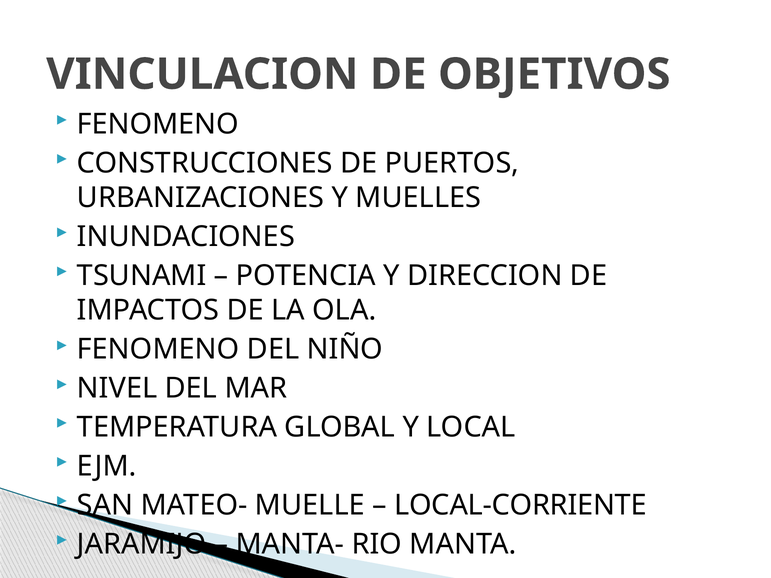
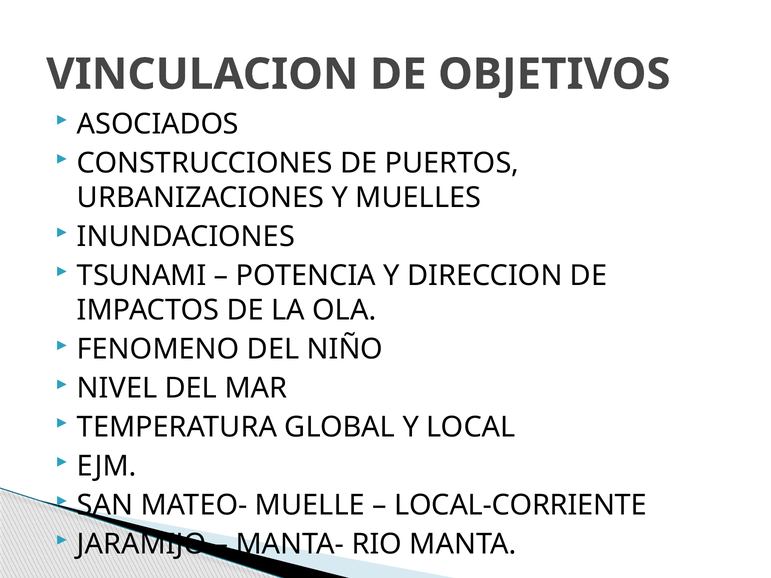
FENOMENO: FENOMENO -> ASOCIADOS (158, 124)
